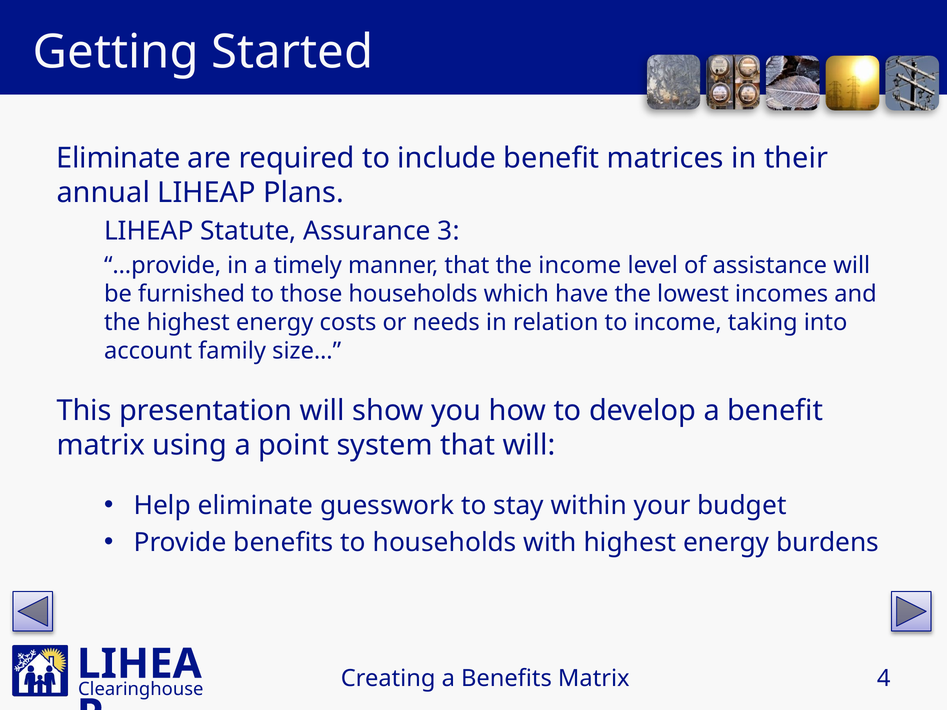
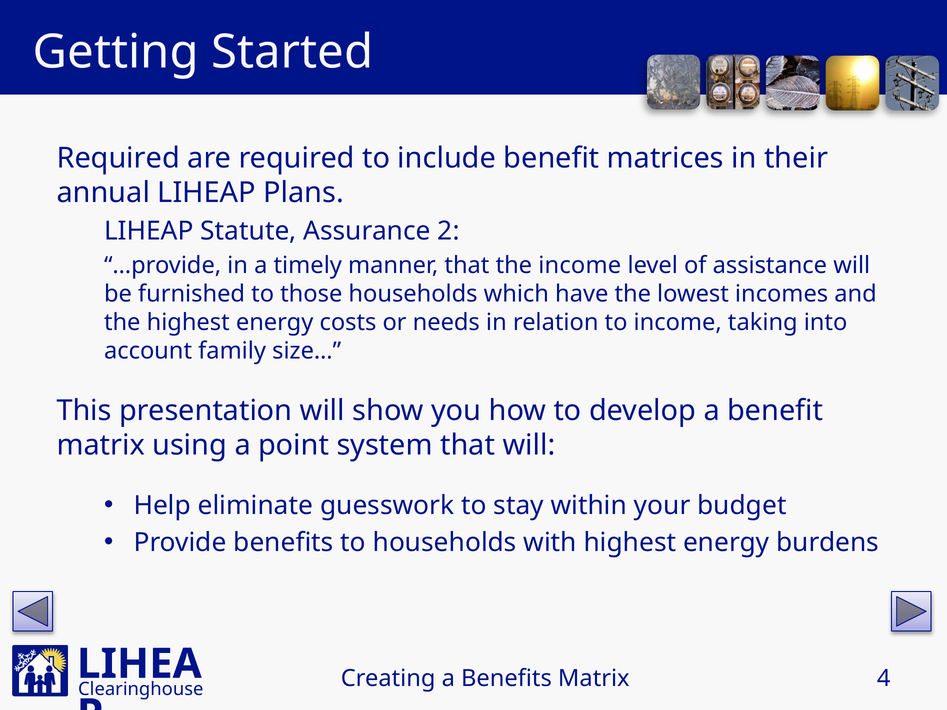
Eliminate: Eliminate -> Required (118, 158)
3: 3 -> 2 (448, 231)
